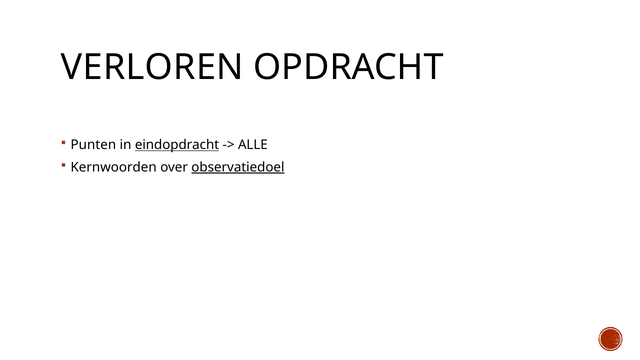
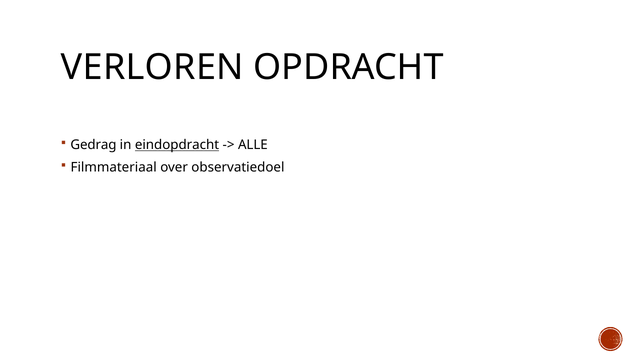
Punten: Punten -> Gedrag (93, 145)
Kernwoorden: Kernwoorden -> Filmmateriaal (114, 167)
observatiedoel underline: present -> none (238, 167)
